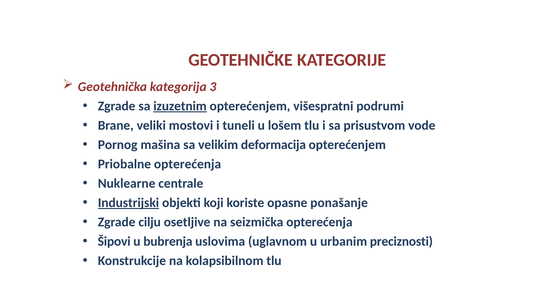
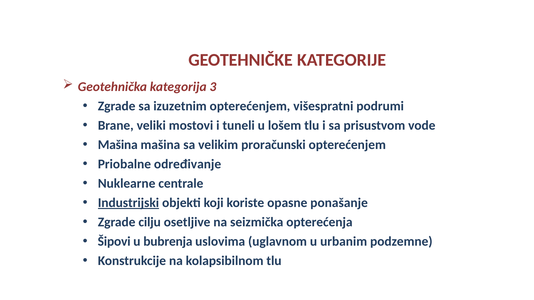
izuzetnim underline: present -> none (180, 106)
Pornog: Pornog -> Mašina (118, 145)
deformacija: deformacija -> proračunski (273, 145)
Priobalne opterećenja: opterećenja -> određivanje (188, 164)
preciznosti: preciznosti -> podzemne (401, 242)
